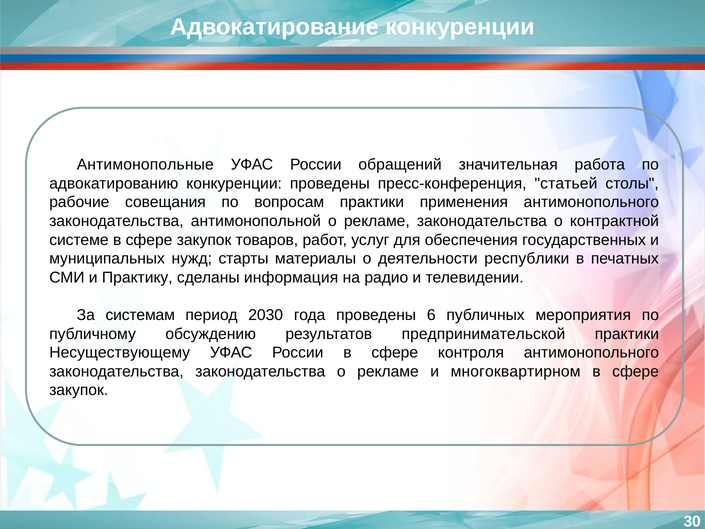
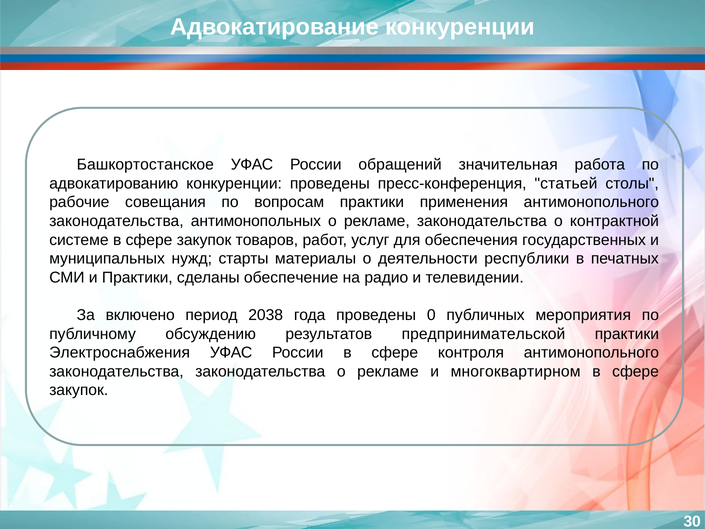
Антимонопольные: Антимонопольные -> Башкортостанское (145, 165)
антимонопольной: антимонопольной -> антимонопольных (256, 221)
и Практику: Практику -> Практики (137, 277)
информация: информация -> обеспечение (291, 277)
системам: системам -> включено (140, 315)
2030: 2030 -> 2038 (266, 315)
6: 6 -> 0 (431, 315)
Несуществующему: Несуществующему -> Электроснабжения (120, 353)
